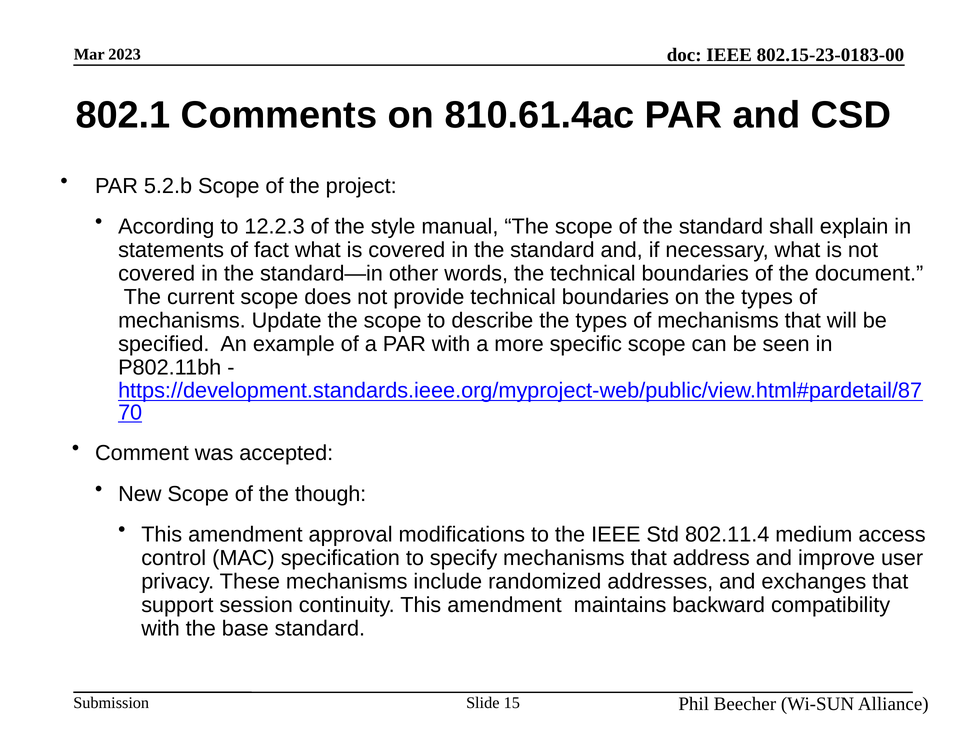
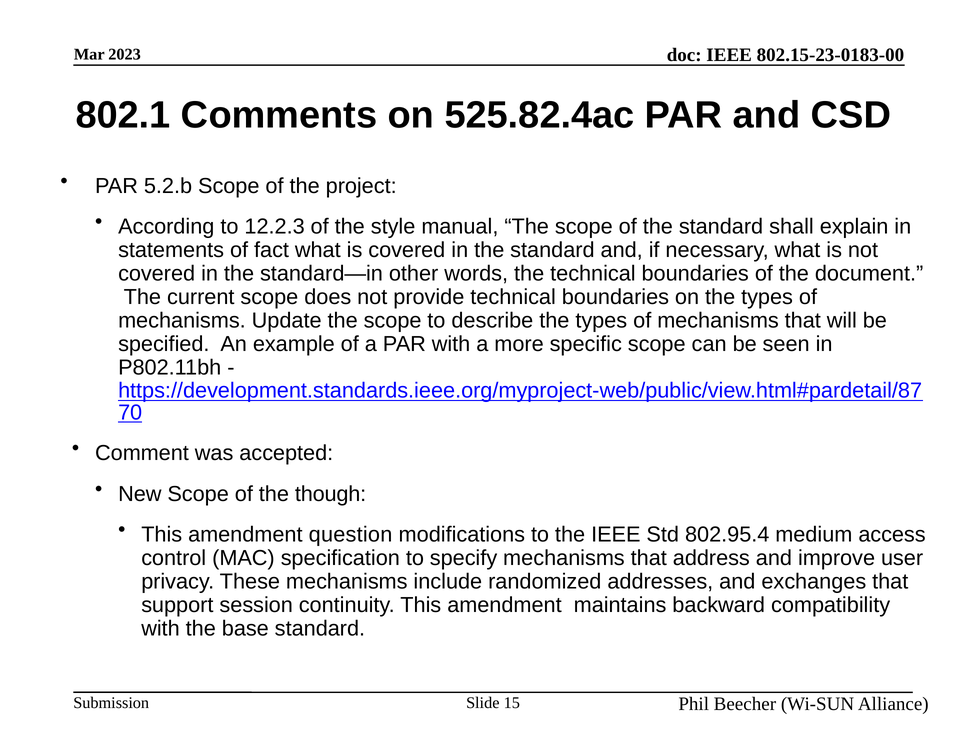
810.61.4ac: 810.61.4ac -> 525.82.4ac (540, 115)
approval: approval -> question (351, 535)
802.11.4: 802.11.4 -> 802.95.4 (727, 535)
